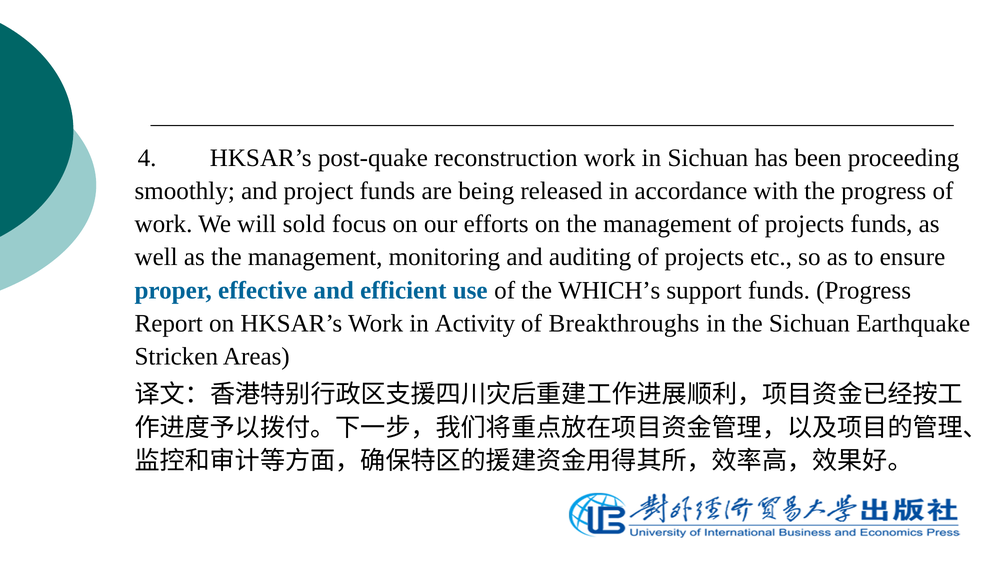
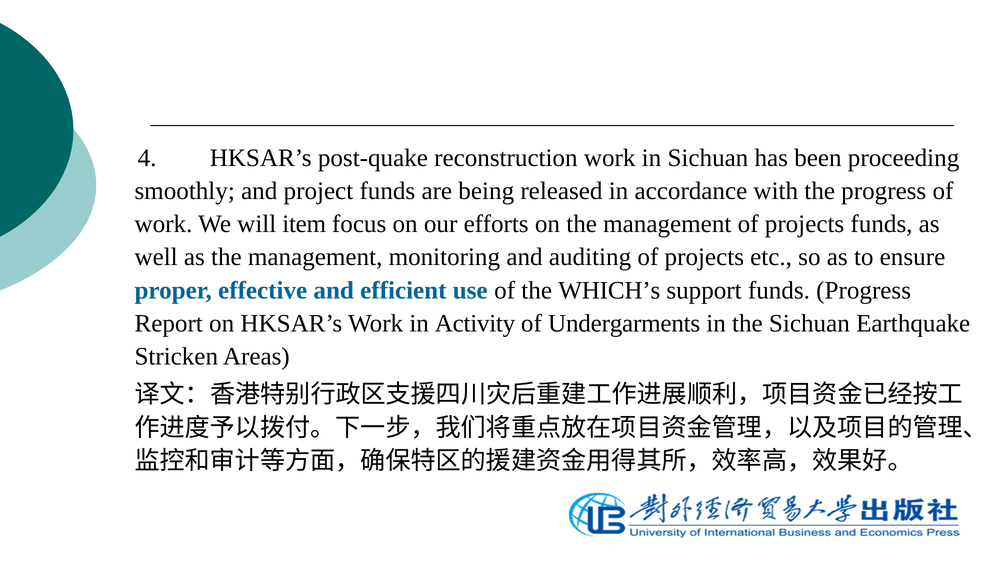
sold: sold -> item (304, 224)
Breakthroughs: Breakthroughs -> Undergarments (624, 323)
